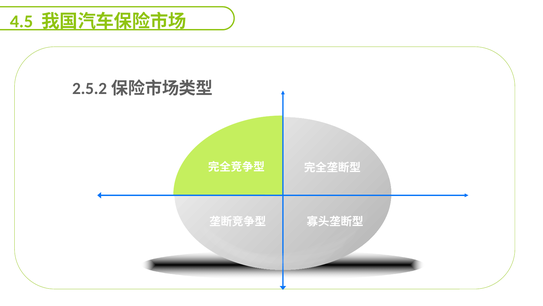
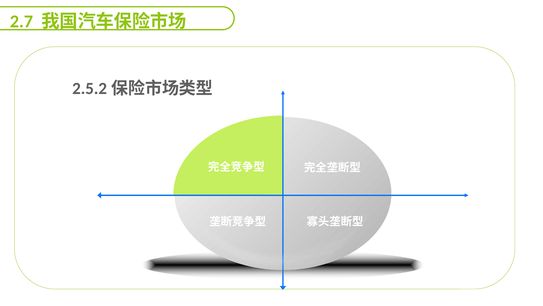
4.5: 4.5 -> 2.7 (21, 21)
